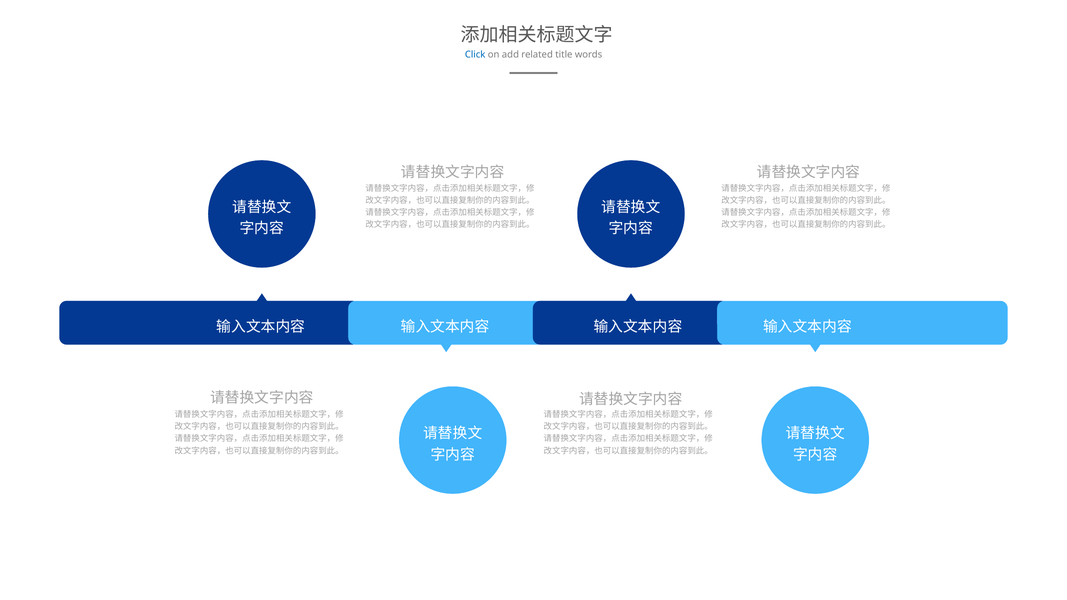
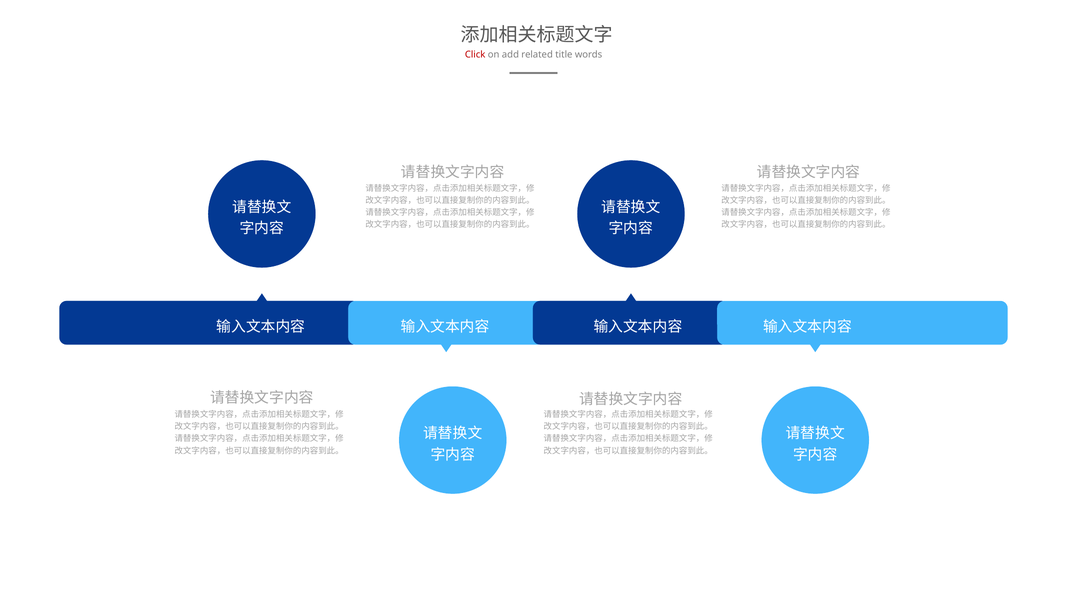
Click colour: blue -> red (475, 55)
